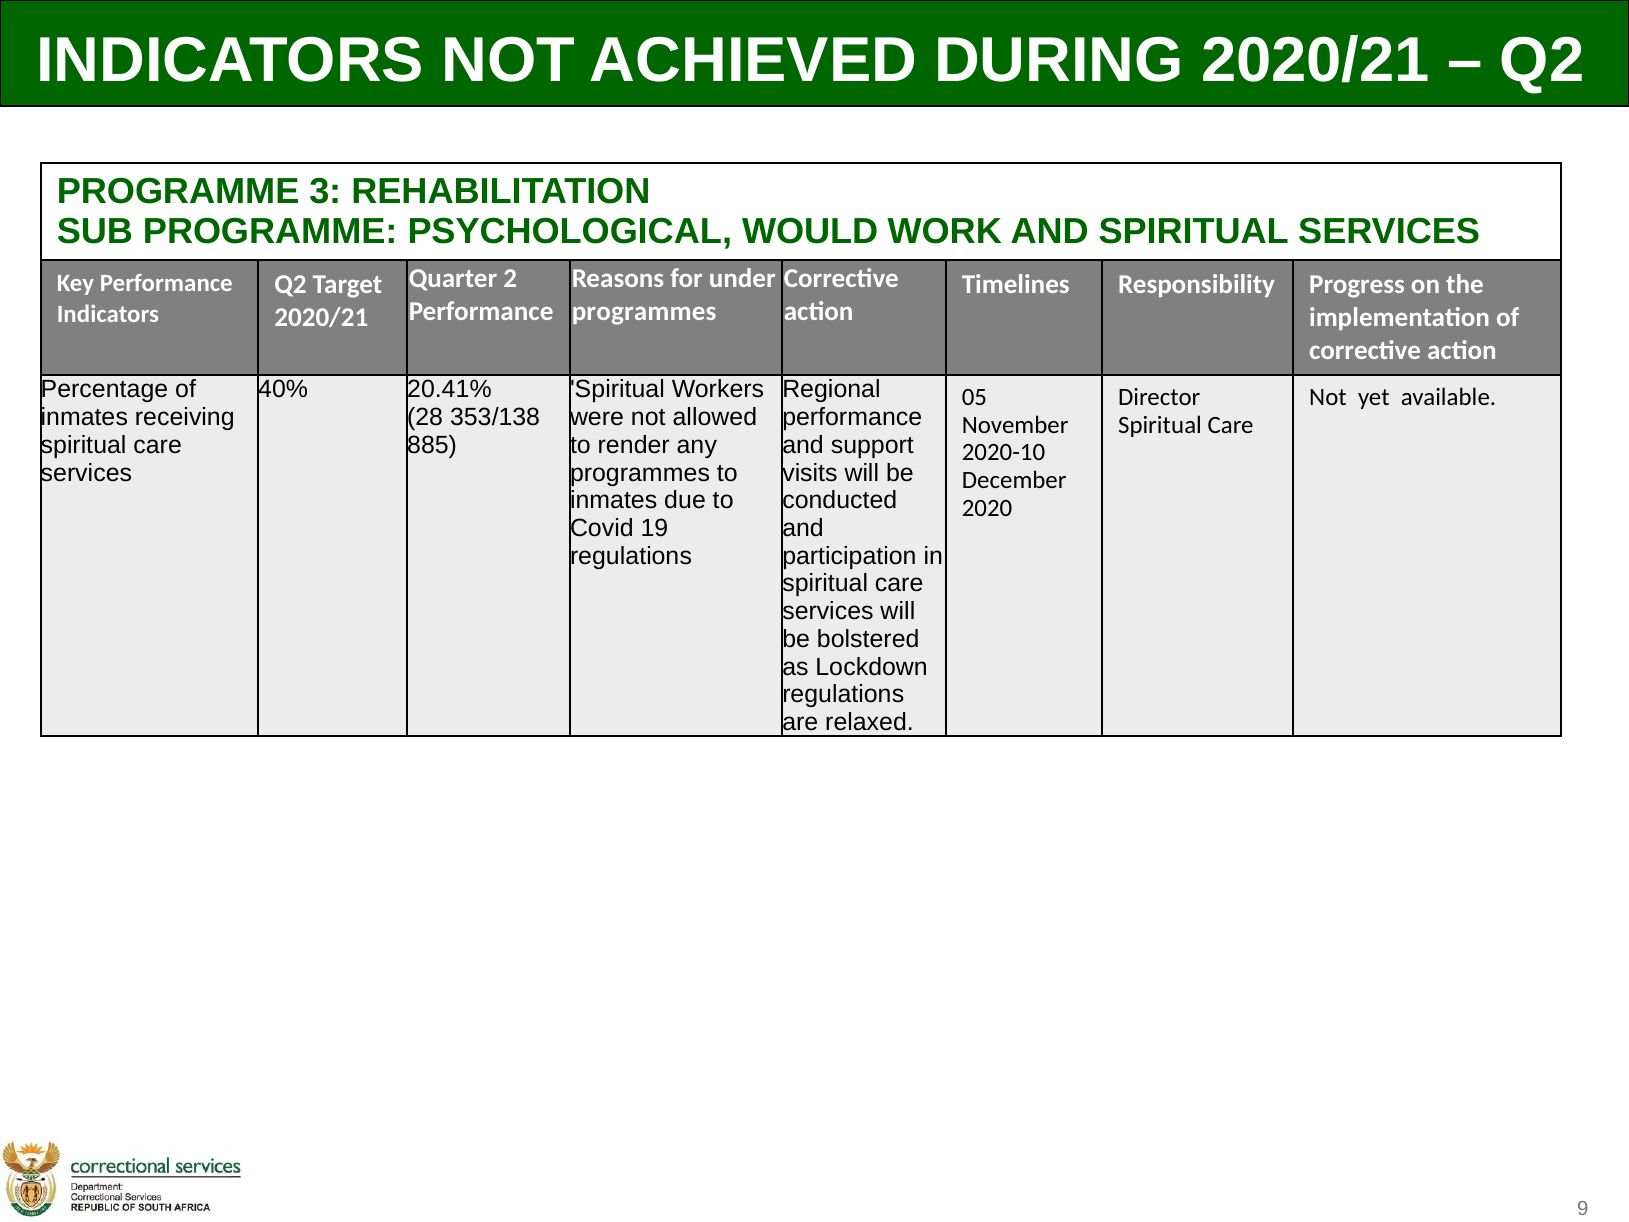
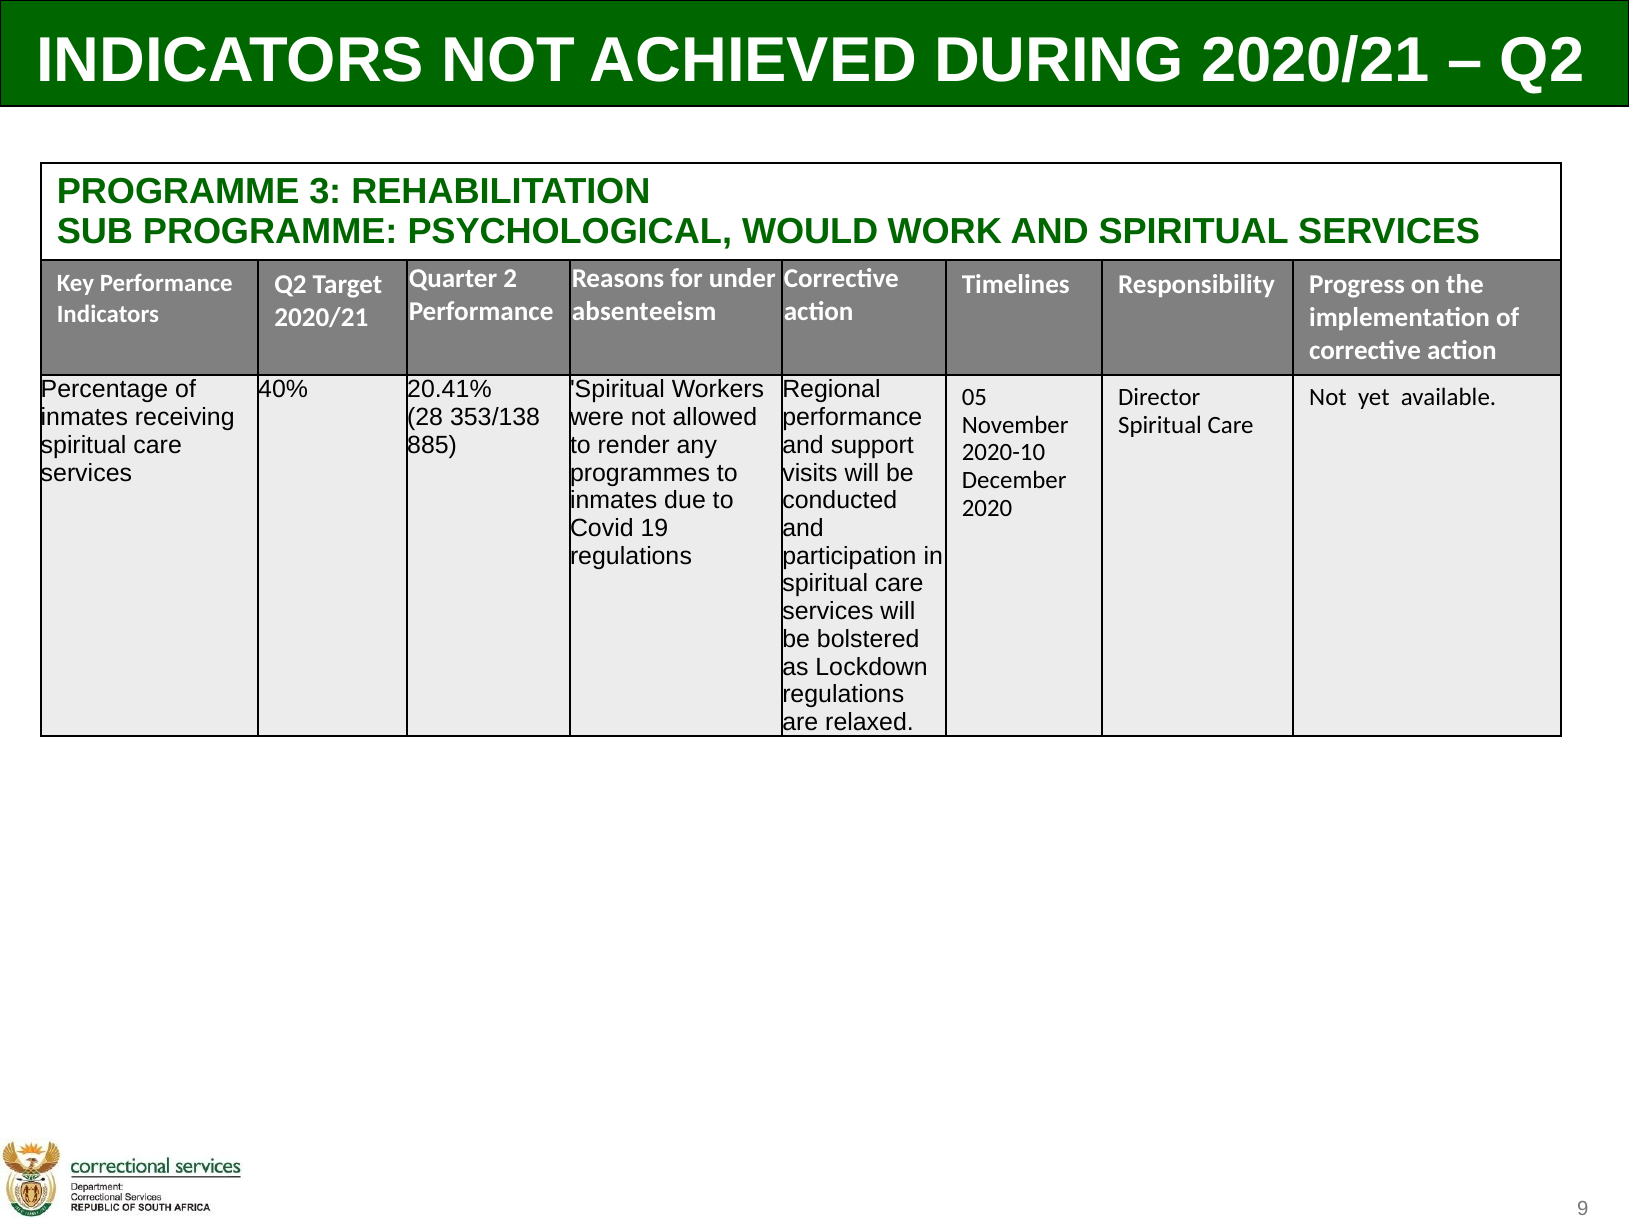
programmes: programmes -> absenteeism (644, 311)
